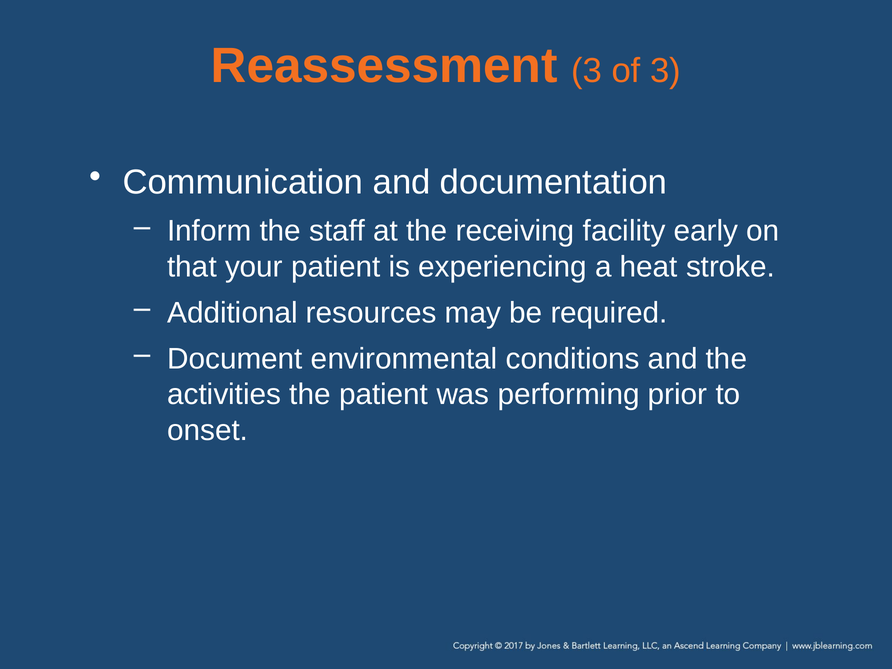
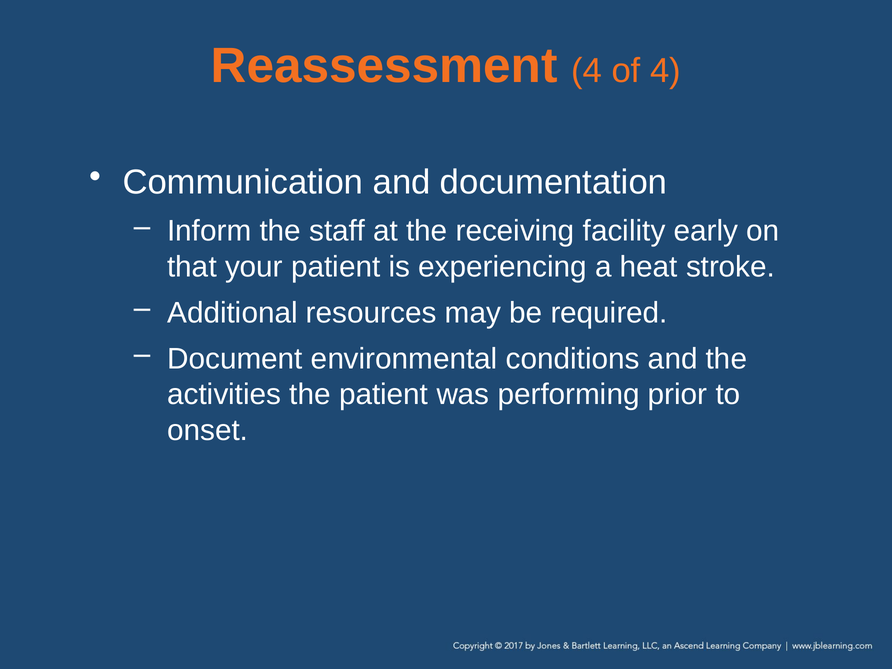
Reassessment 3: 3 -> 4 (587, 71)
of 3: 3 -> 4 (665, 71)
